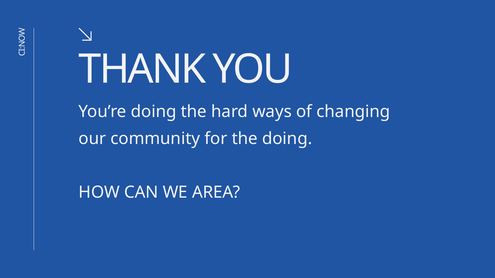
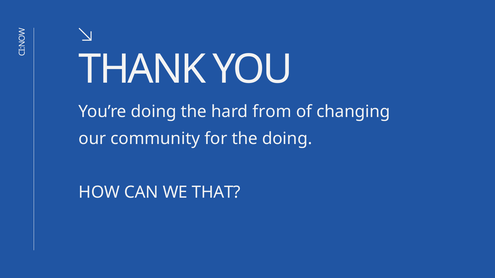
ways: ways -> from (272, 112)
AREA: AREA -> THAT (216, 193)
